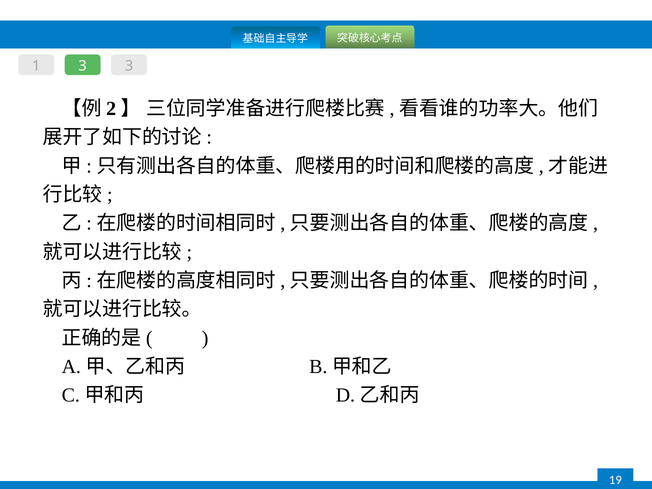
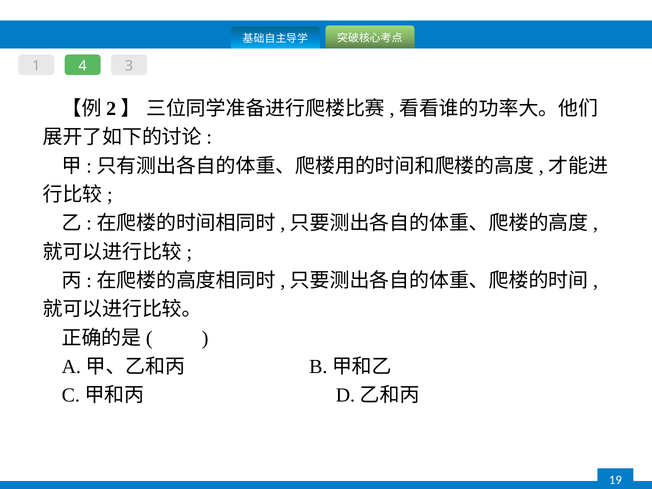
1 3: 3 -> 4 (83, 66)
